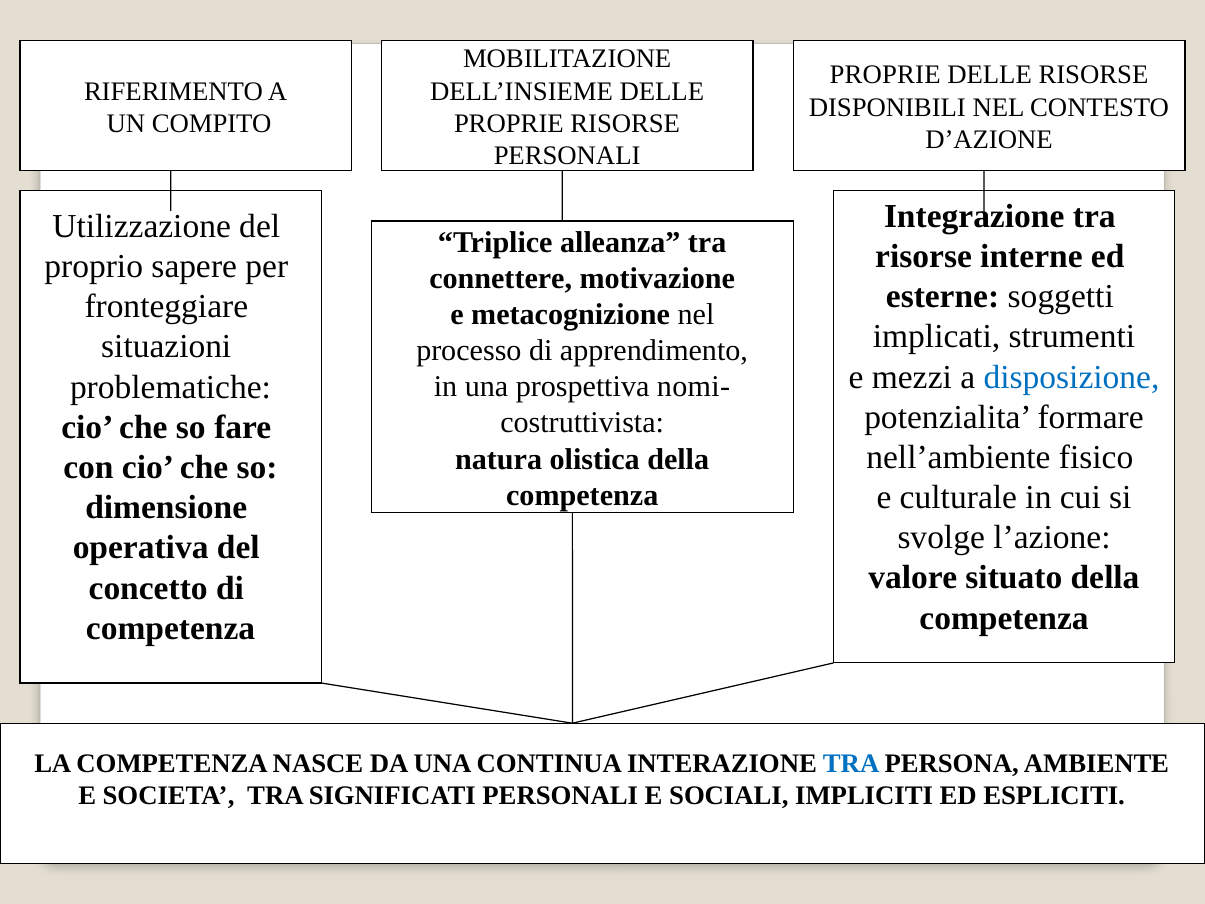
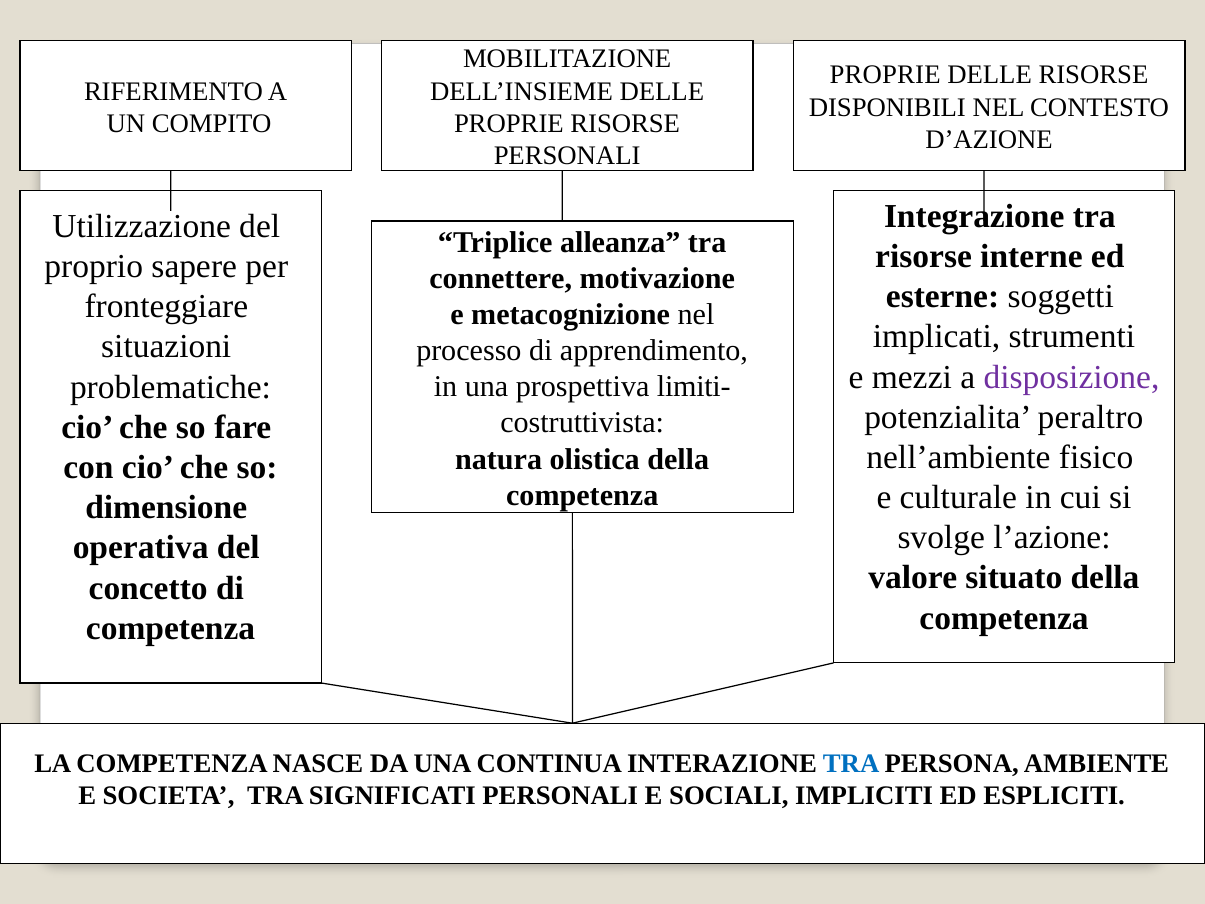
disposizione colour: blue -> purple (1071, 377)
nomi-: nomi- -> limiti- (694, 387)
formare: formare -> peraltro (1090, 417)
